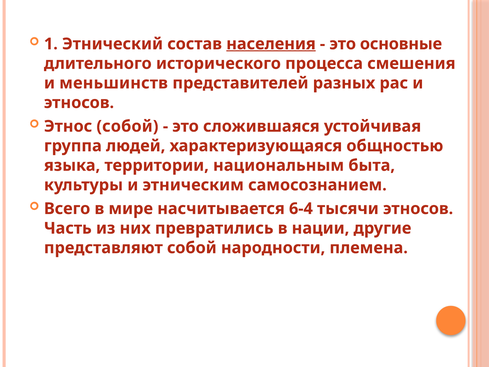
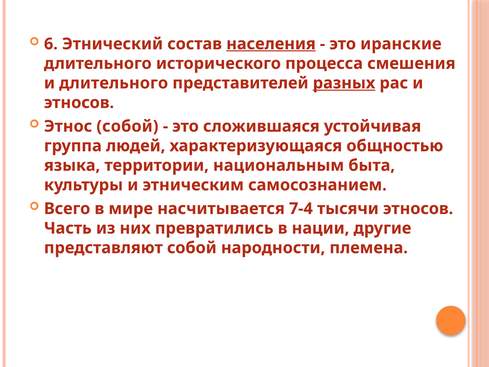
1: 1 -> 6 (51, 44)
основные: основные -> иранские (401, 44)
и меньшинств: меньшинств -> длительного (114, 83)
разных underline: none -> present (344, 83)
6-4: 6-4 -> 7-4 (301, 209)
